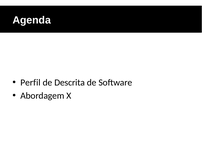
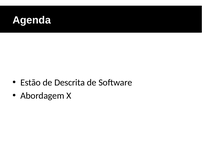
Perfil: Perfil -> Estão (31, 82)
